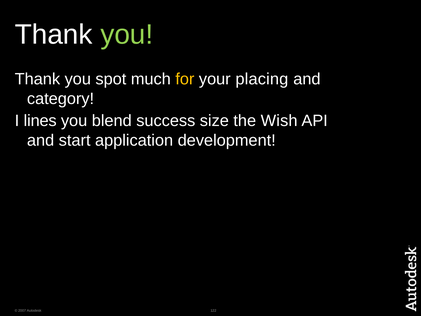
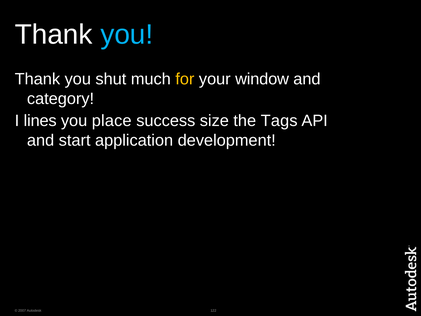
you colour: light green -> light blue (127, 35)
spot: spot -> shut (111, 79)
placing: placing -> window (262, 79)
blend: blend -> place (112, 121)
Wish: Wish -> Tags (279, 121)
